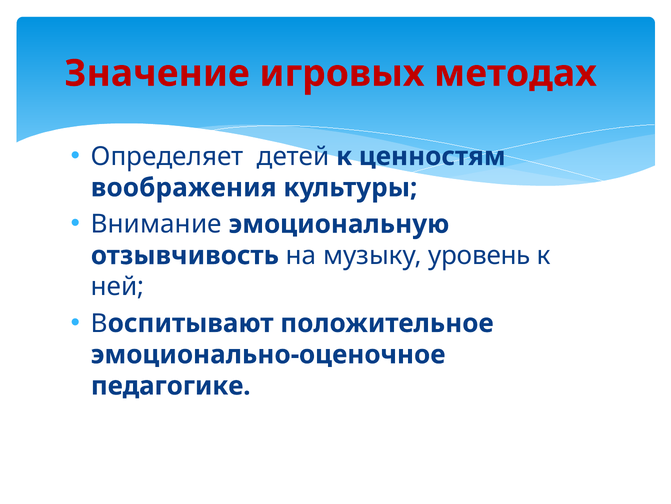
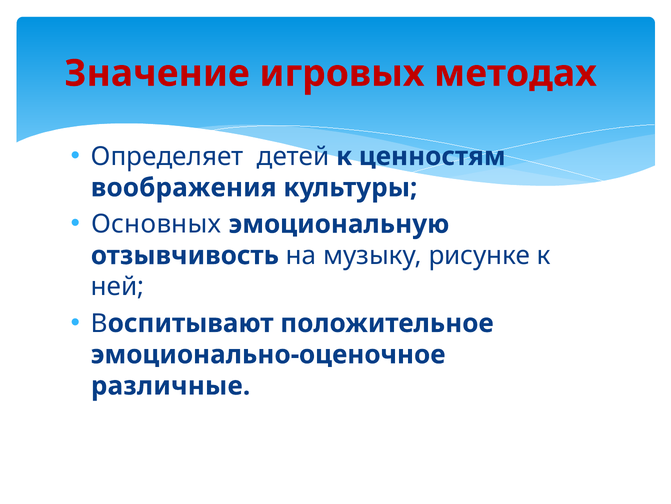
Внимание: Внимание -> Основных (156, 224)
уровень: уровень -> рисунке (479, 255)
педагогике: педагогике -> различные (171, 385)
